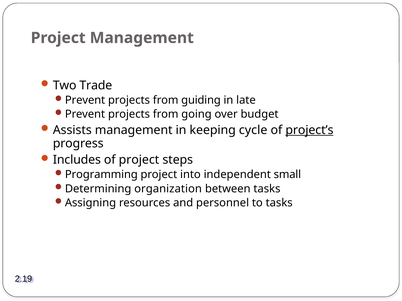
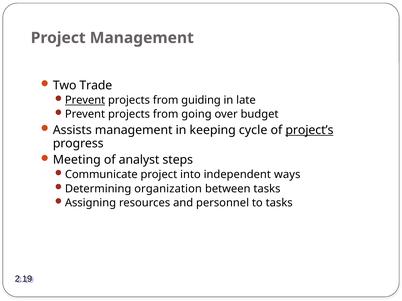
Prevent underline: none -> present (85, 100)
Includes: Includes -> Meeting (77, 160)
of project: project -> analyst (139, 160)
Programming: Programming -> Communicate (101, 175)
small: small -> ways (287, 175)
